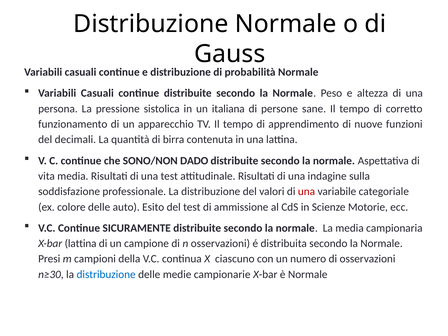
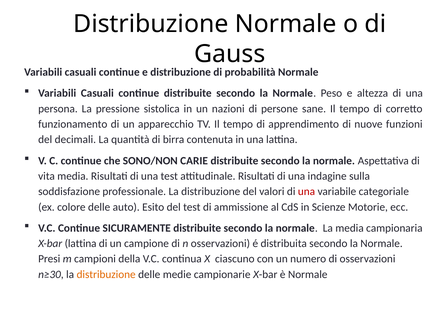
italiana: italiana -> nazioni (228, 109)
DADO: DADO -> CARIE (194, 161)
distribuzione colour: blue -> orange (106, 274)
